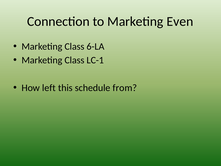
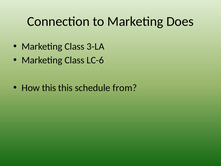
Even: Even -> Does (180, 21)
6-LA: 6-LA -> 3-LA (96, 46)
LC-1: LC-1 -> LC-6 (95, 60)
How left: left -> this (49, 88)
